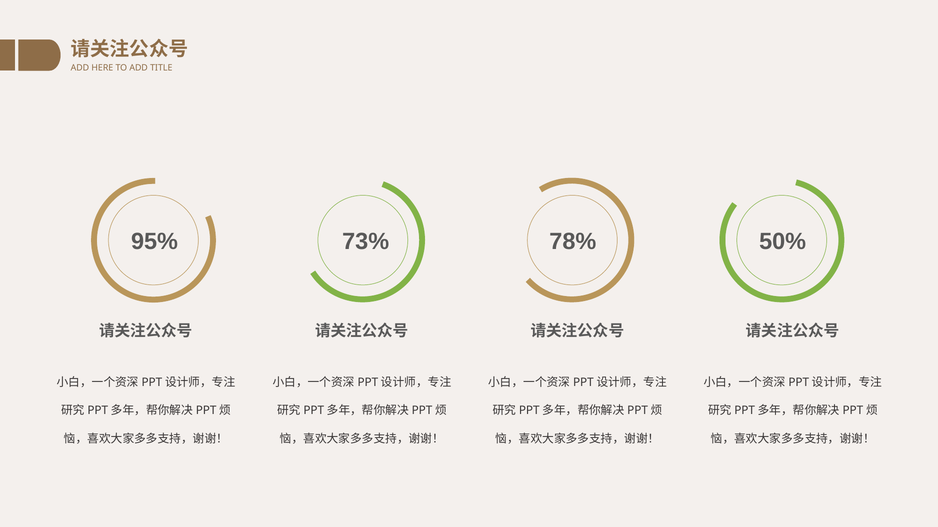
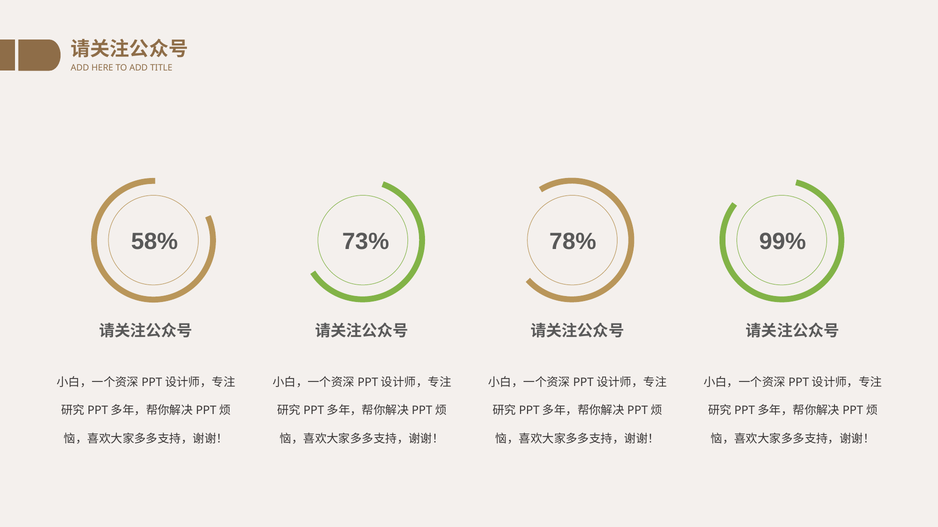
95%: 95% -> 58% (155, 242)
50%: 50% -> 99% (783, 242)
